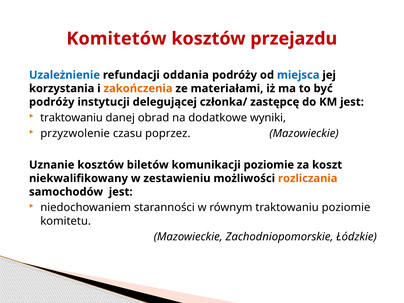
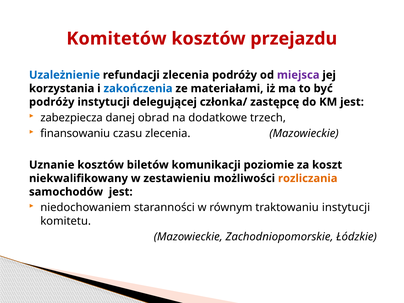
refundacji oddania: oddania -> zlecenia (186, 75)
miejsca colour: blue -> purple (298, 75)
zakończenia colour: orange -> blue (138, 88)
traktowaniu: traktowaniu -> zabezpiecza (72, 118)
wyniki: wyniki -> trzech (268, 118)
przyzwolenie: przyzwolenie -> finansowaniu (75, 133)
czasu poprzez: poprzez -> zlecenia (168, 133)
traktowaniu poziomie: poziomie -> instytucji (346, 208)
